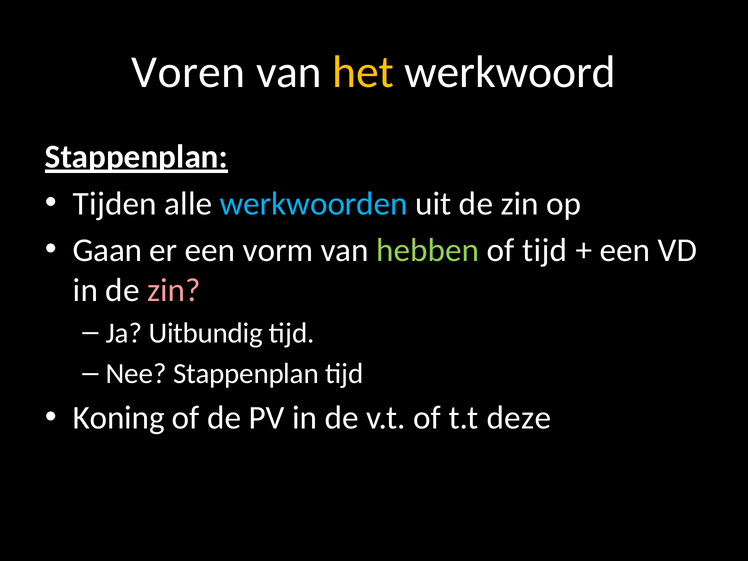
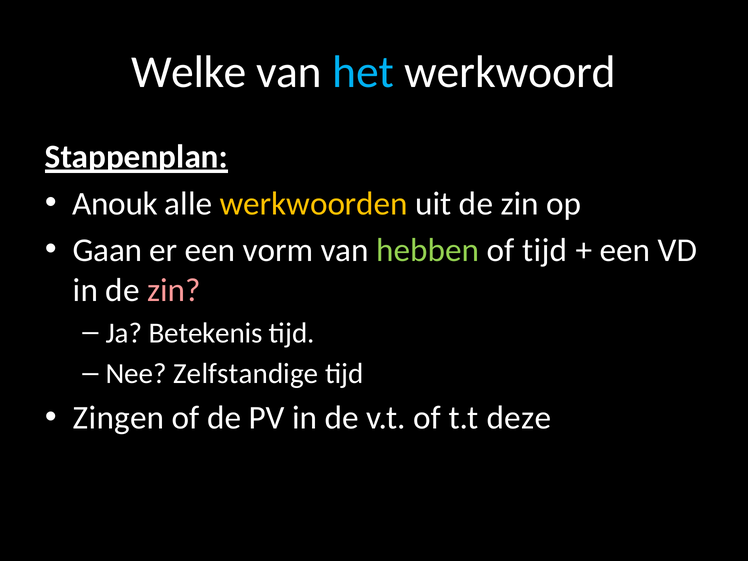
Voren: Voren -> Welke (189, 72)
het colour: yellow -> light blue (363, 72)
Tijden: Tijden -> Anouk (115, 204)
werkwoorden colour: light blue -> yellow (314, 204)
Uitbundig: Uitbundig -> Betekenis (206, 333)
Nee Stappenplan: Stappenplan -> Zelfstandige (246, 374)
Koning: Koning -> Zingen (119, 418)
